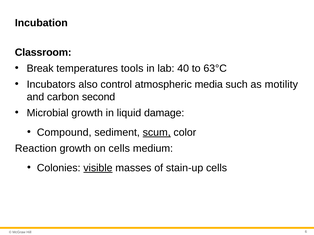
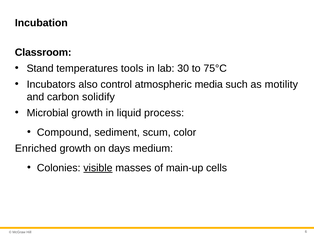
Break: Break -> Stand (40, 68)
40: 40 -> 30 (183, 68)
63°C: 63°C -> 75°C (215, 68)
second: second -> solidify (98, 97)
damage: damage -> process (164, 113)
scum underline: present -> none (157, 133)
Reaction: Reaction -> Enriched (36, 149)
on cells: cells -> days (119, 149)
stain-up: stain-up -> main-up (185, 168)
